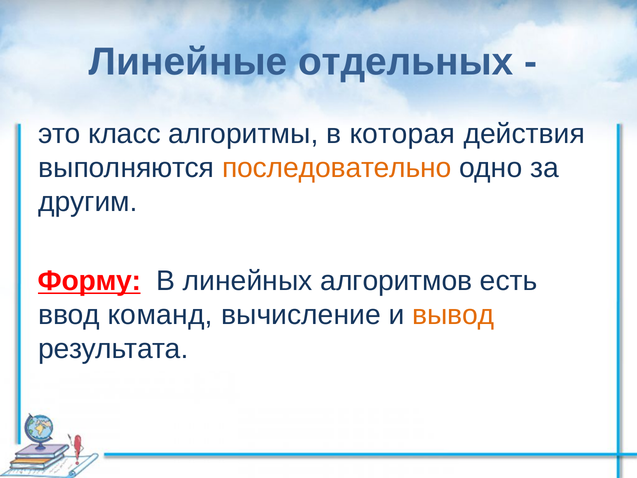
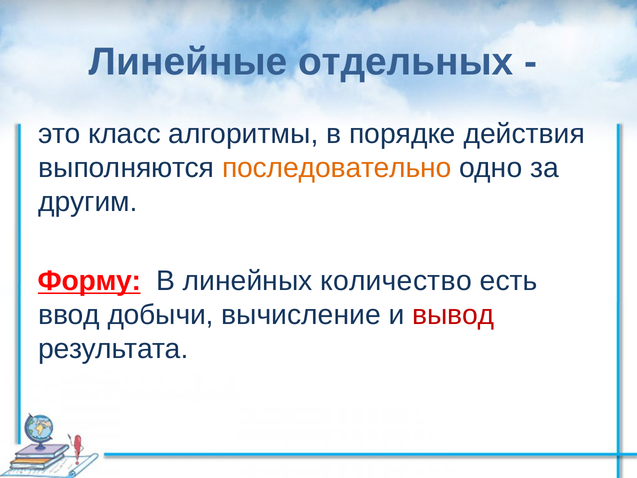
которая: которая -> порядке (402, 134)
алгоритмов: алгоритмов -> количество (396, 281)
команд: команд -> добычи (161, 315)
вывод colour: orange -> red (453, 315)
